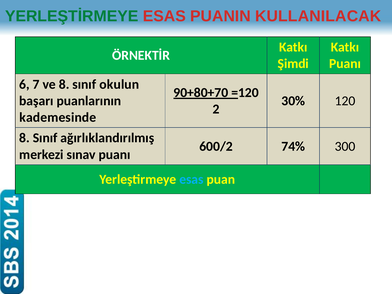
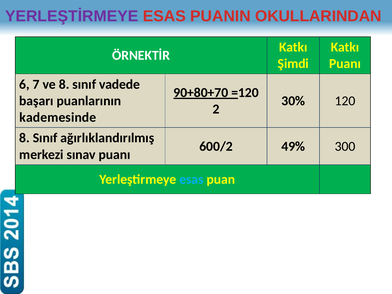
YERLEŞTİRMEYE colour: green -> purple (72, 16)
KULLANILACAK: KULLANILACAK -> OKULLARINDAN (318, 16)
okulun: okulun -> vadede (119, 84)
74%: 74% -> 49% (293, 146)
